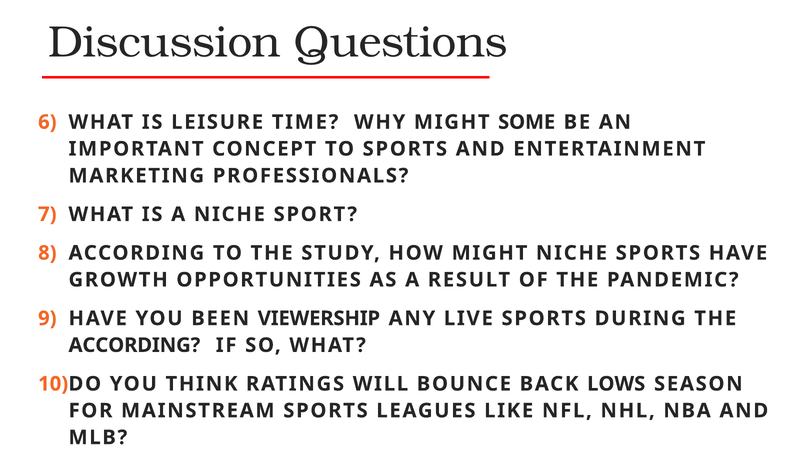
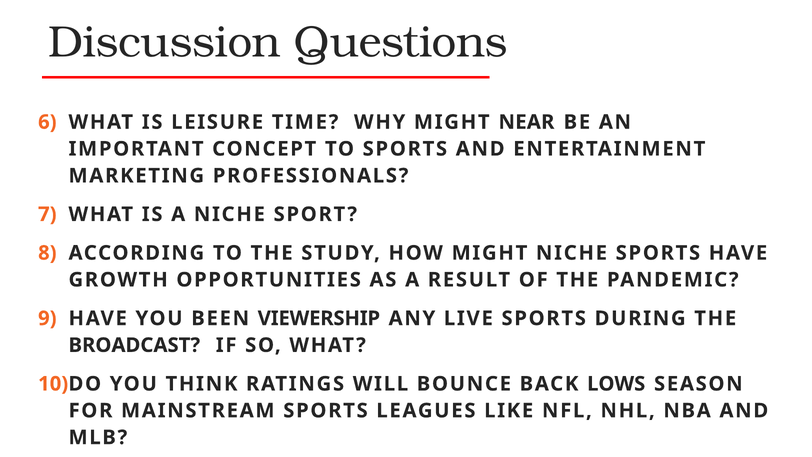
SOME: SOME -> NEAR (526, 122)
ACCORDING: ACCORDING -> BROADCAST (134, 345)
